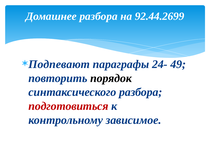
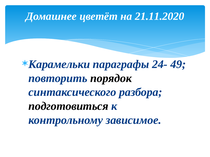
Домашнее разбора: разбора -> цветёт (99, 16)
92.44.2699: 92.44.2699 -> 21.11.2020 (160, 16)
Подпевают: Подпевают -> Карамельки (59, 64)
подготовиться colour: red -> black (68, 106)
